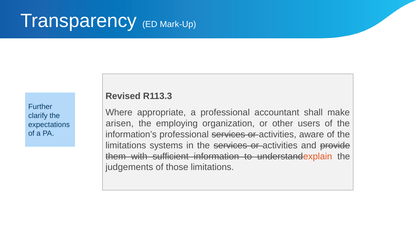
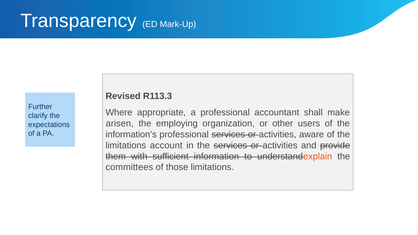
systems: systems -> account (166, 145)
judgements: judgements -> committees (129, 167)
